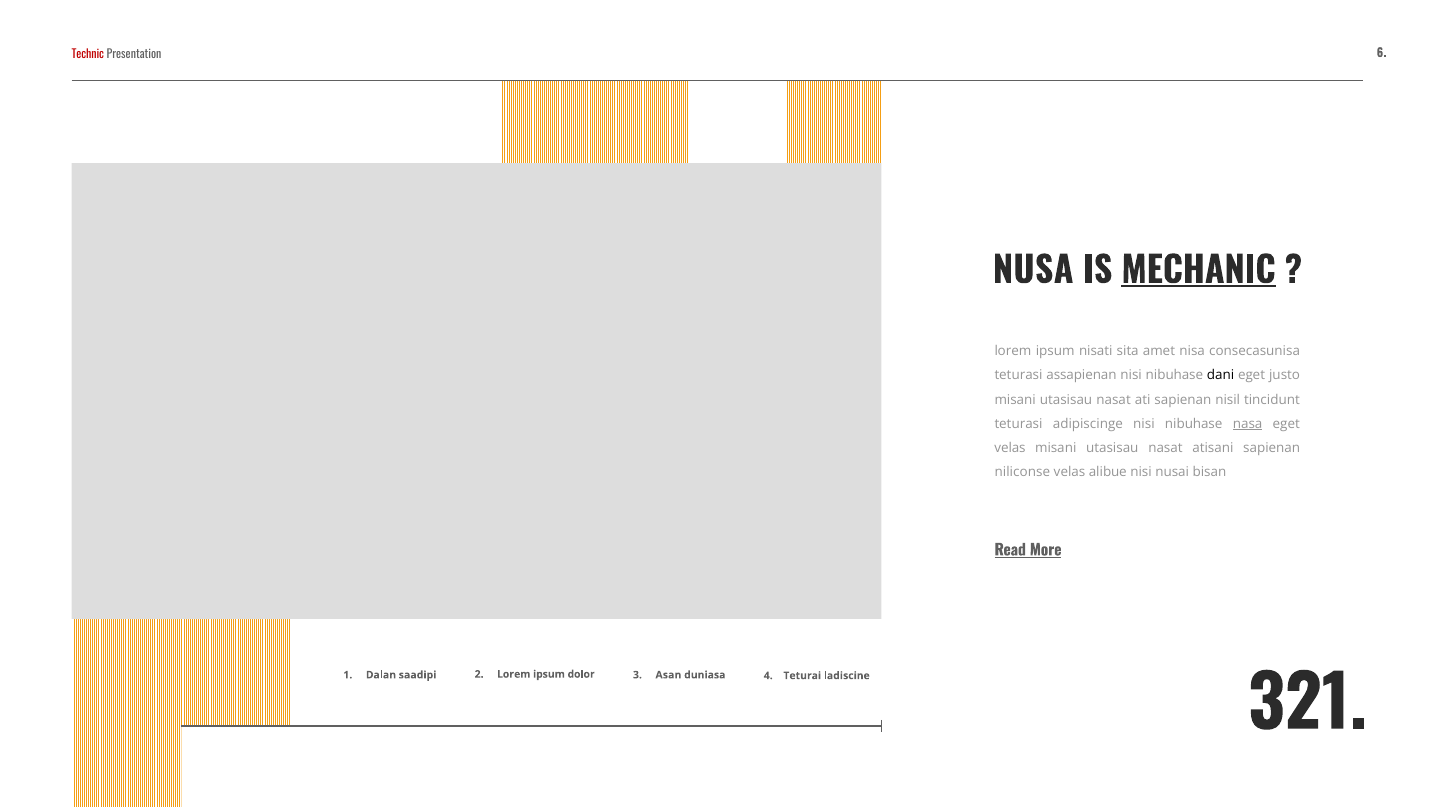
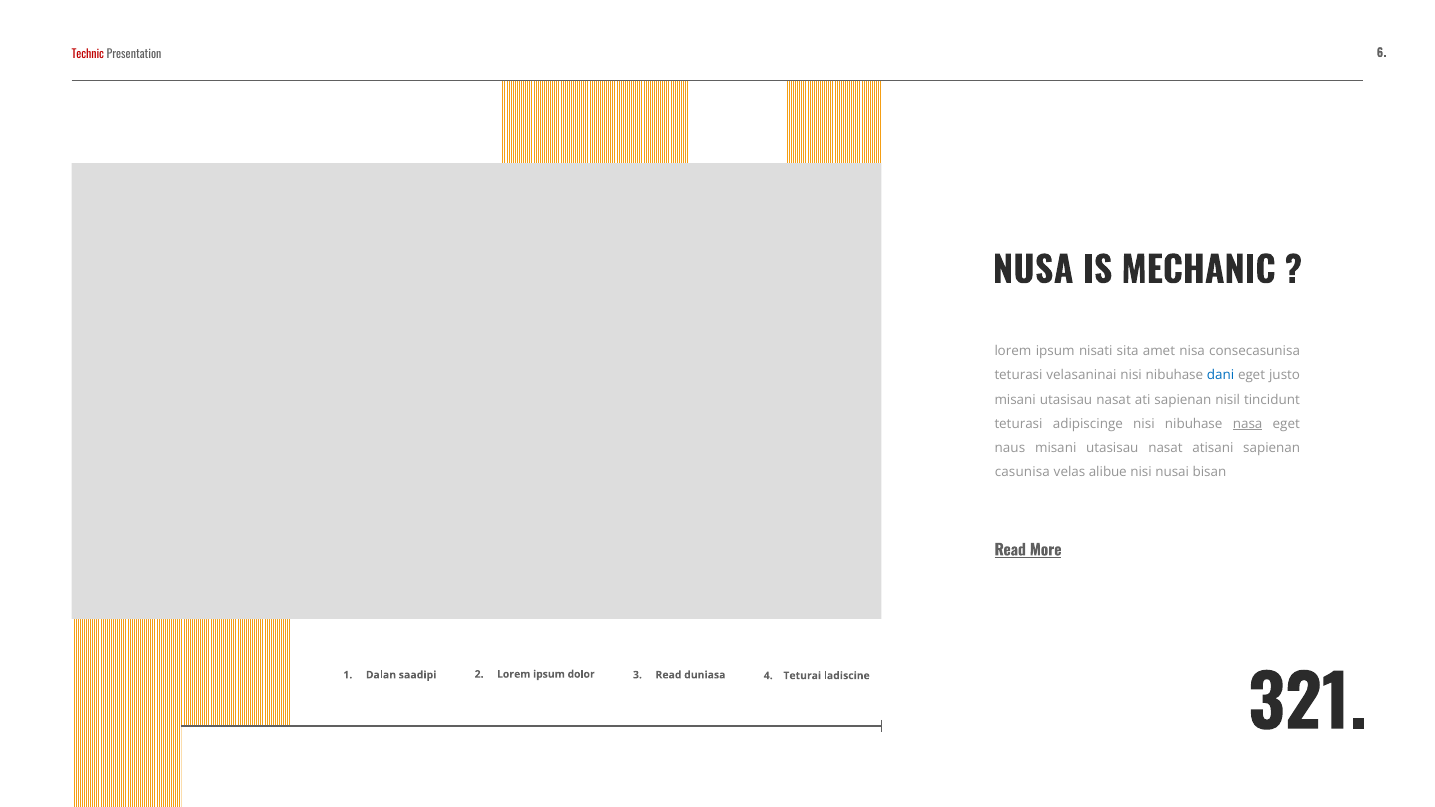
MECHANIC underline: present -> none (1199, 271)
assapienan: assapienan -> velasaninai (1081, 376)
dani colour: black -> blue (1221, 376)
velas: velas -> naus (1010, 448)
niliconse: niliconse -> casunisa (1022, 473)
3 Asan: Asan -> Read (668, 675)
